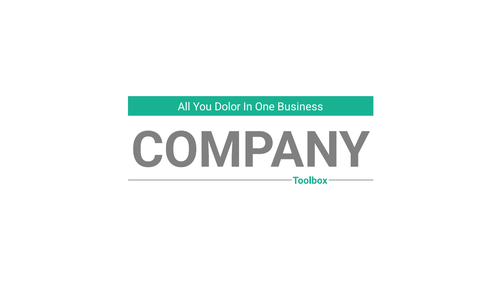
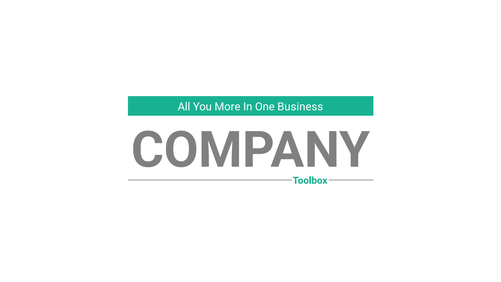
Dolor: Dolor -> More (227, 107)
